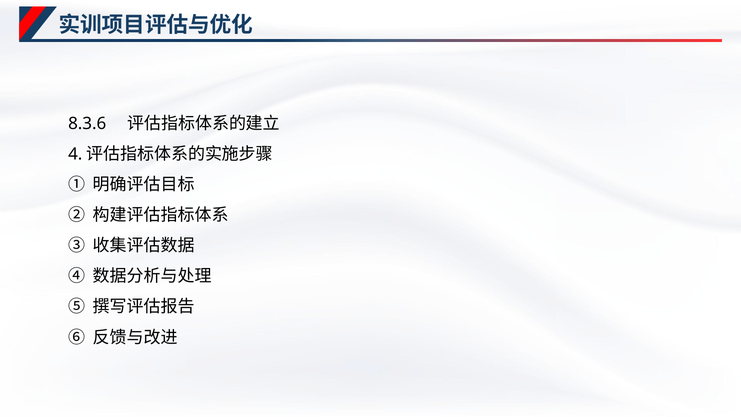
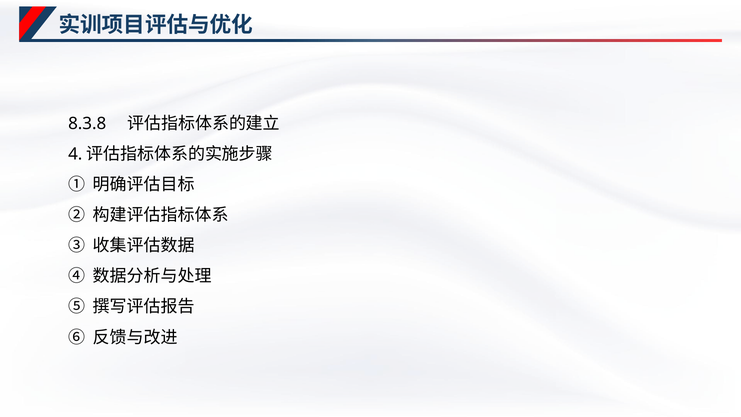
8.3.6: 8.3.6 -> 8.3.8 (87, 123)
